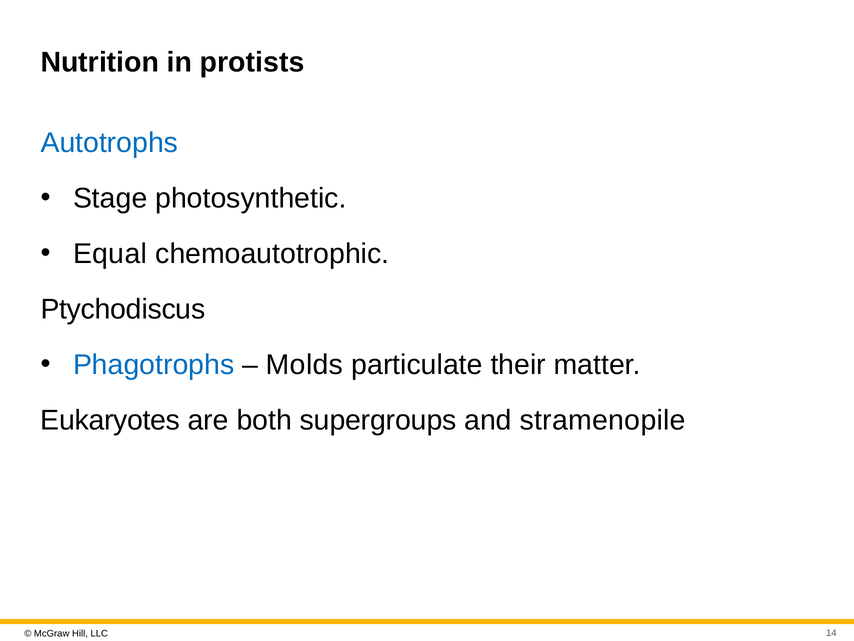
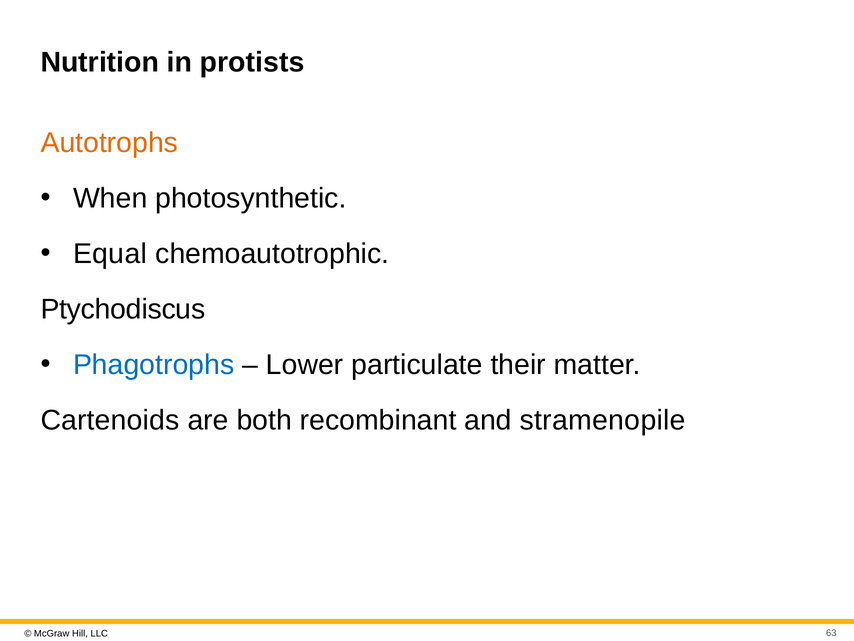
Autotrophs colour: blue -> orange (109, 143)
Stage: Stage -> When (110, 198)
Molds: Molds -> Lower (305, 365)
Eukaryotes: Eukaryotes -> Cartenoids (110, 420)
supergroups: supergroups -> recombinant (378, 420)
14: 14 -> 63 (831, 632)
